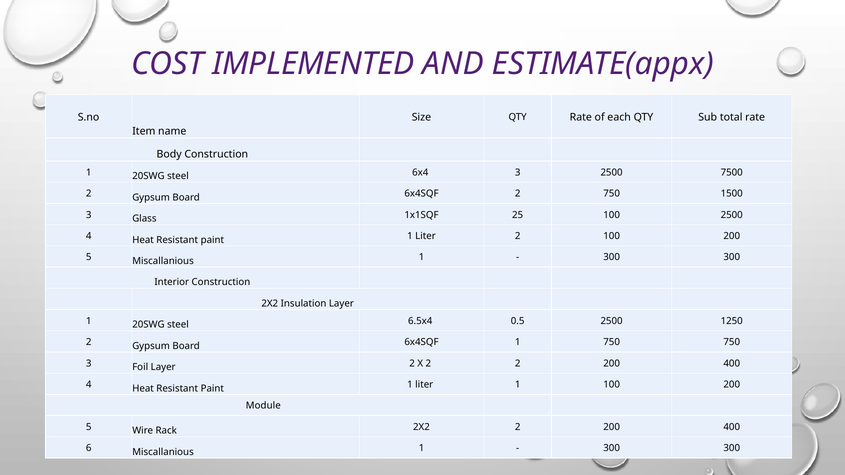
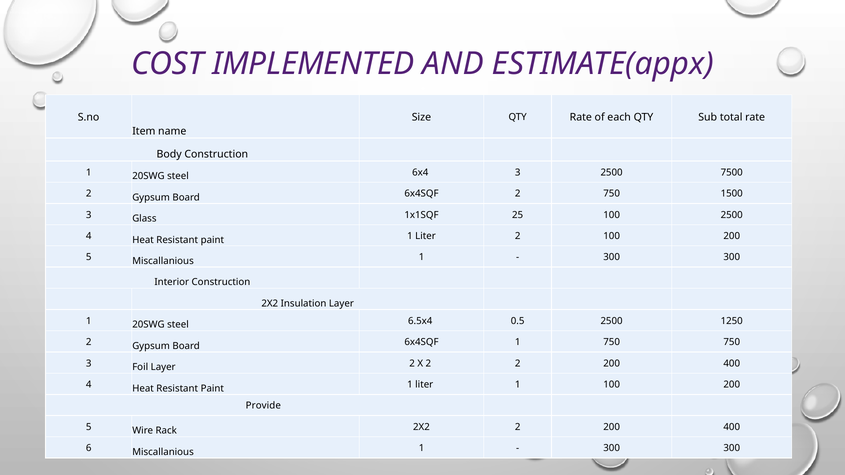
Module: Module -> Provide (263, 406)
